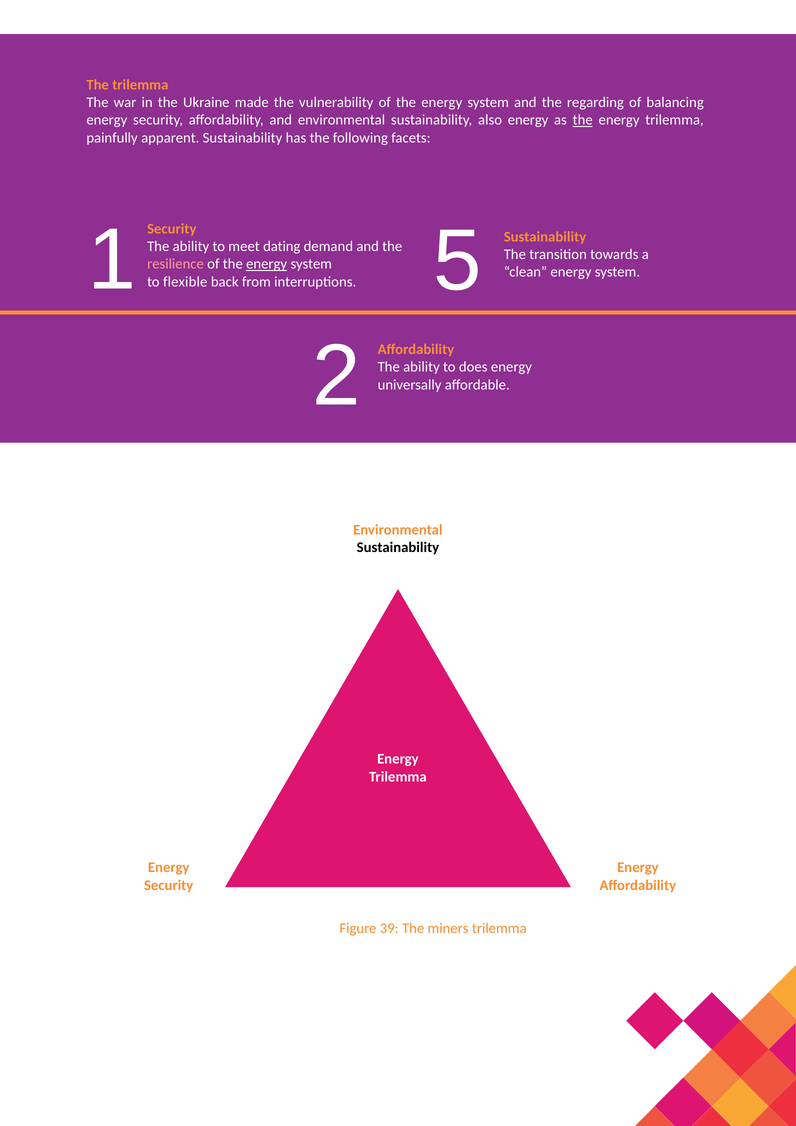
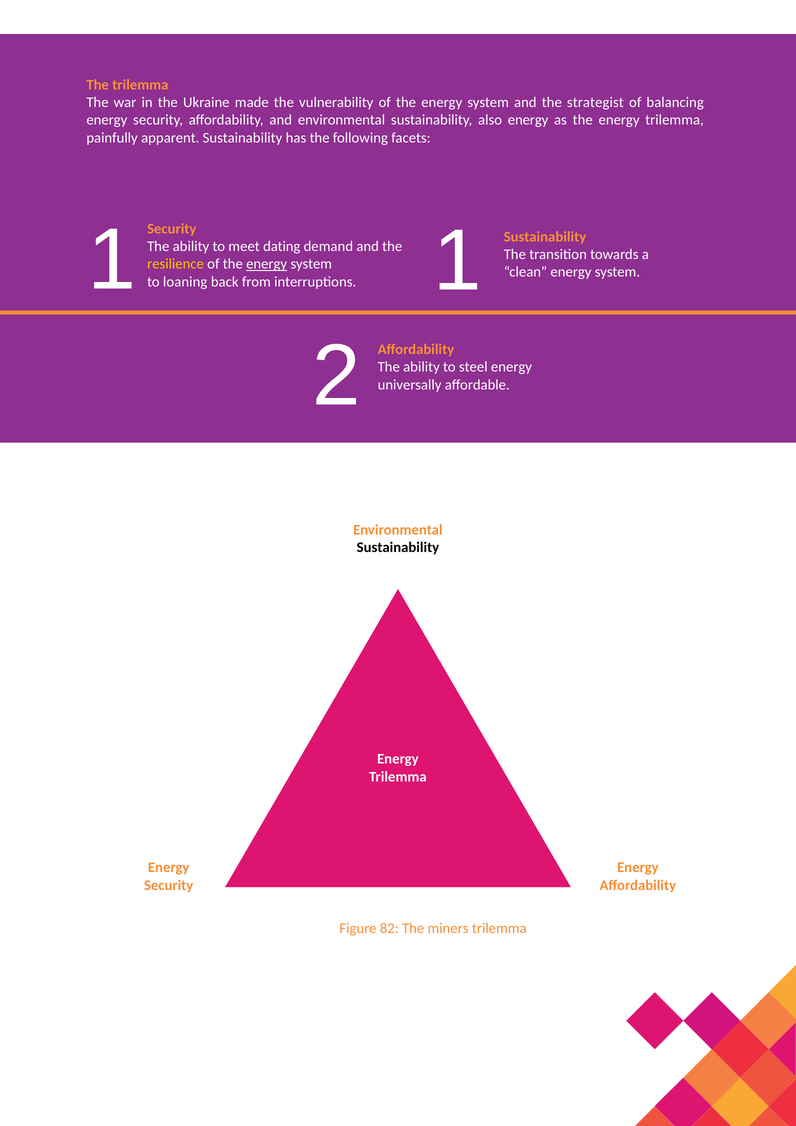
regarding: regarding -> strategist (595, 102)
the underline: present -> none (583, 120)
1 5: 5 -> 1 (457, 261)
resilience colour: pink -> yellow (175, 264)
flexible: flexible -> loaning (185, 282)
does: does -> steel (473, 367)
39: 39 -> 82 (389, 928)
